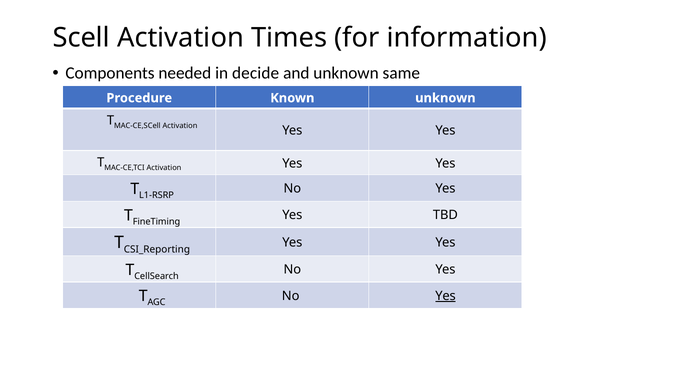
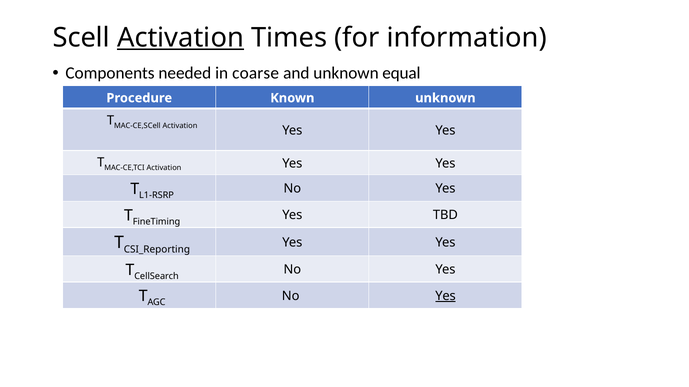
Activation underline: none -> present (180, 38)
decide: decide -> coarse (256, 73)
same: same -> equal (401, 73)
